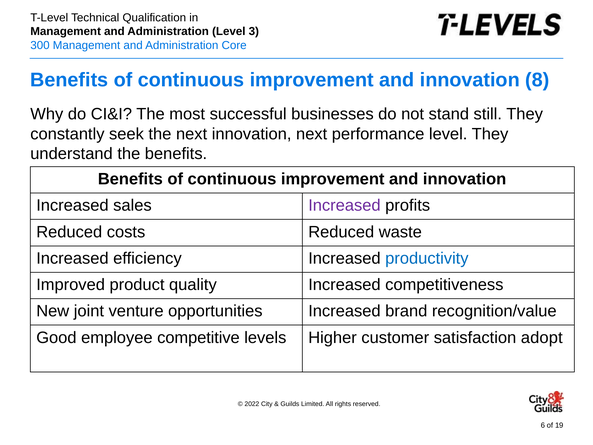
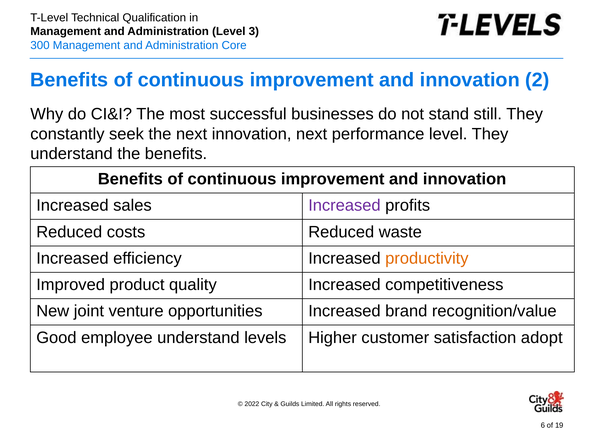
8: 8 -> 2 (537, 80)
productivity colour: blue -> orange (427, 258)
employee competitive: competitive -> understand (198, 337)
